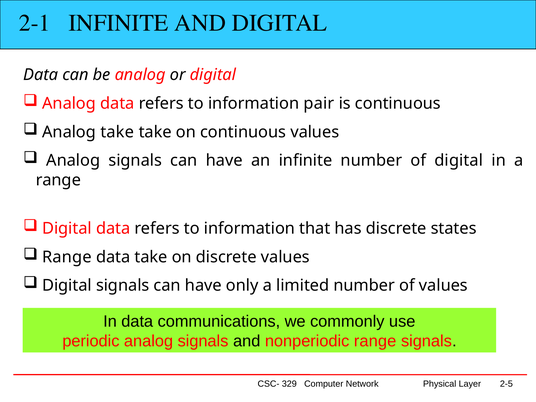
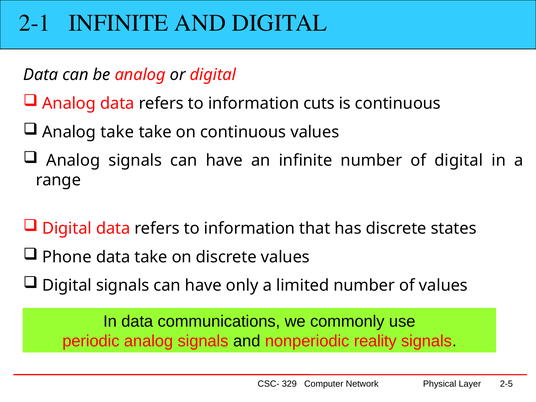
pair: pair -> cuts (319, 103)
Range: Range -> Phone (67, 257)
nonperiodic range: range -> reality (375, 341)
